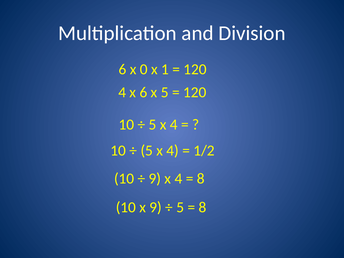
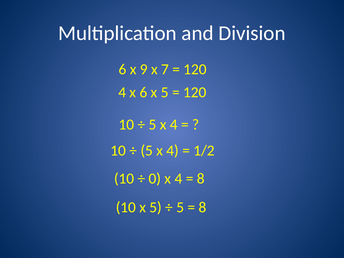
0: 0 -> 9 (144, 69)
1: 1 -> 7 (165, 69)
9: 9 -> 0 (155, 179)
10 x 9: 9 -> 5 (156, 207)
